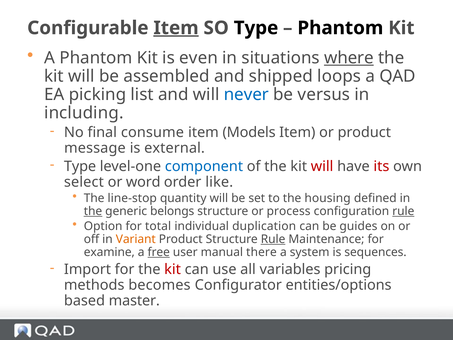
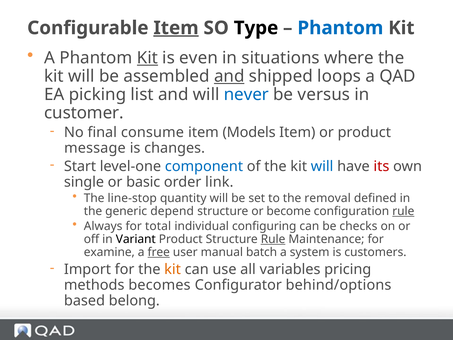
Phantom colour: black -> blue (340, 28)
Kit underline: none -> present (147, 58)
where underline: present -> none (349, 58)
and underline: none -> present (229, 76)
including: including -> customer (84, 113)
external: external -> changes (175, 148)
Type: Type -> Start (80, 166)
will colour: red -> blue (322, 166)
select: select -> single (84, 182)
word: word -> basic (143, 182)
like: like -> link (219, 182)
housing: housing -> removal (328, 198)
the underline: present -> none (93, 211)
belongs: belongs -> depend (172, 211)
process: process -> become (289, 211)
Option: Option -> Always (103, 226)
duplication: duplication -> configuring (264, 226)
guides: guides -> checks (358, 226)
Variant colour: orange -> black (136, 239)
there: there -> batch (262, 252)
sequences: sequences -> customers (375, 252)
kit colour: red -> orange (173, 269)
entities/options: entities/options -> behind/options (338, 285)
master: master -> belong (134, 301)
